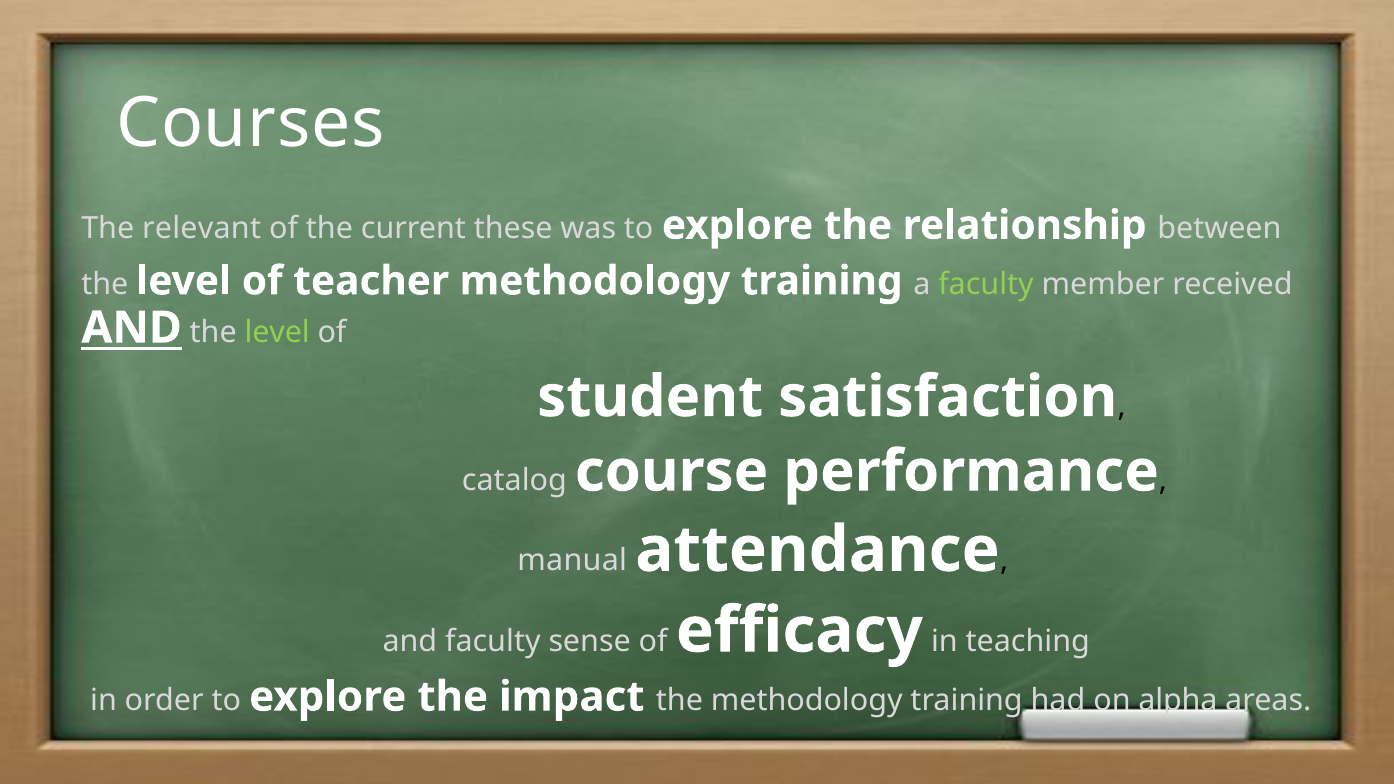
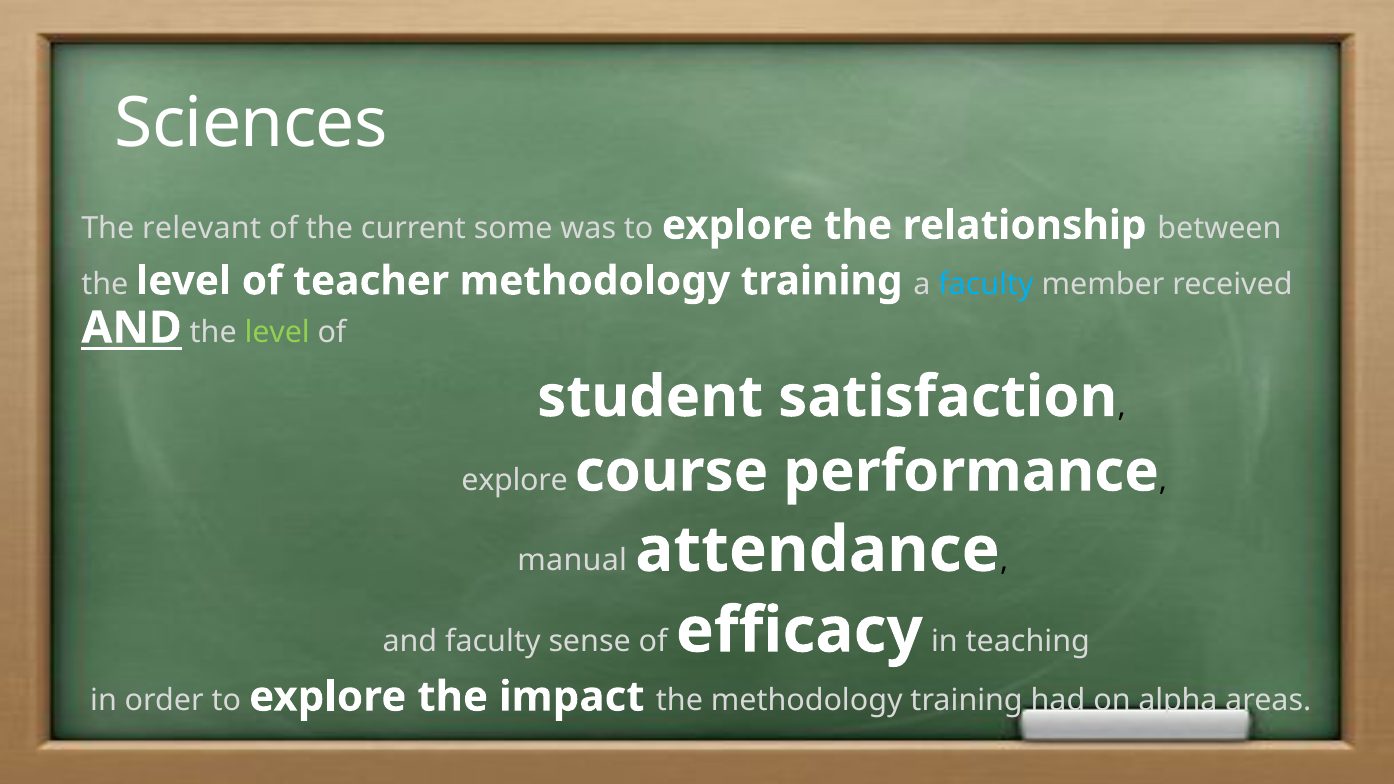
Courses: Courses -> Sciences (251, 124)
these: these -> some (513, 229)
faculty colour: light green -> light blue (986, 284)
catalog: catalog -> explore (515, 481)
